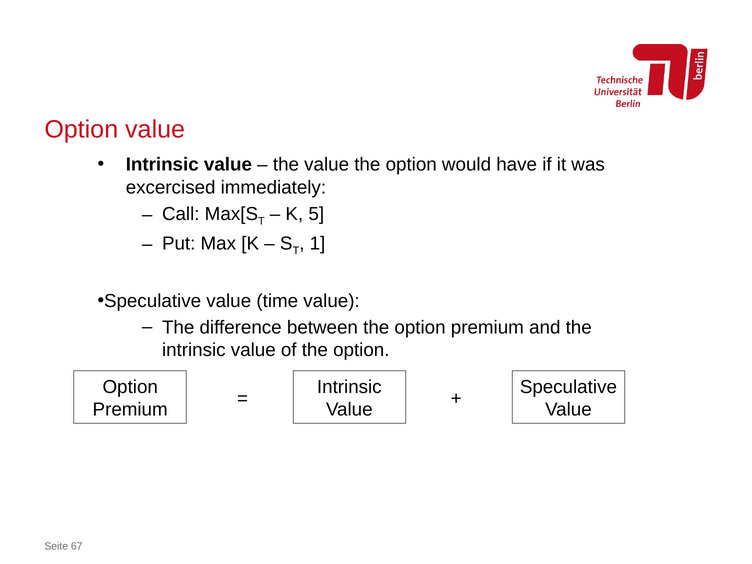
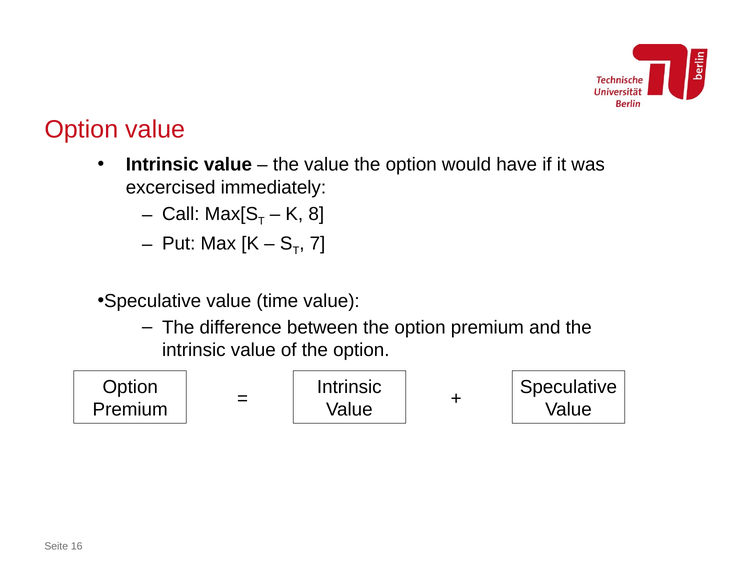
5: 5 -> 8 (316, 214)
1: 1 -> 7 (317, 243)
67: 67 -> 16 (77, 546)
